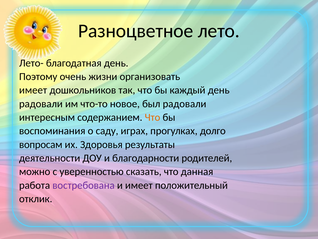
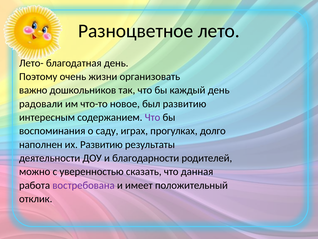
имеет: имеет -> важно (33, 90)
был радовали: радовали -> развитию (185, 104)
Что colour: orange -> purple (153, 117)
вопросам: вопросам -> наполнен (41, 144)
их Здоровья: Здоровья -> Развитию (101, 144)
